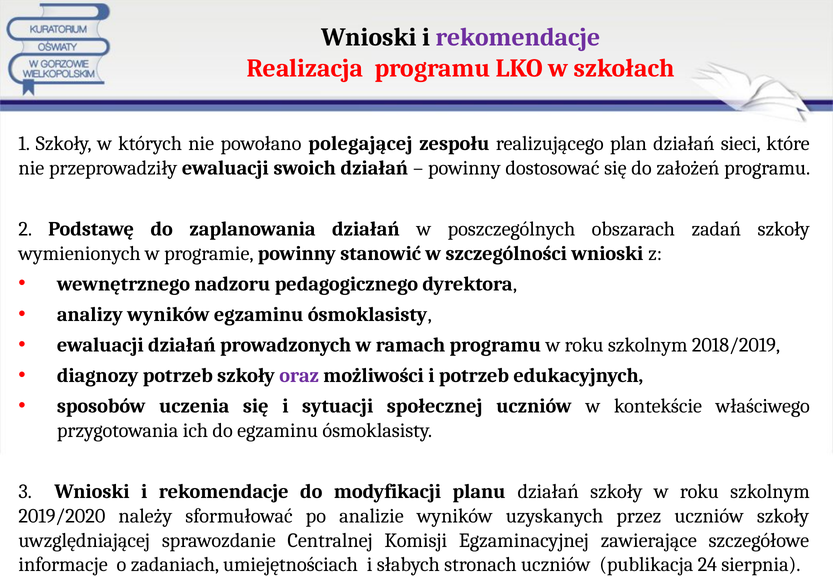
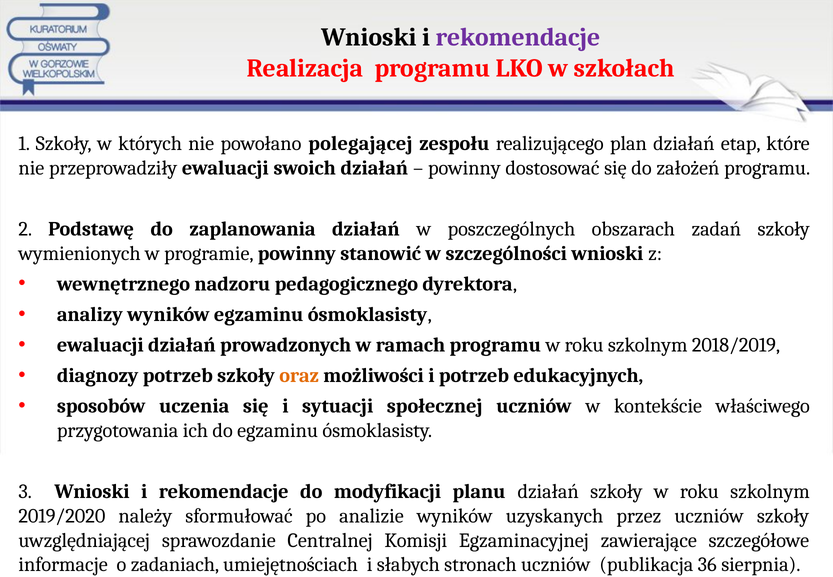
sieci: sieci -> etap (741, 143)
oraz colour: purple -> orange (299, 375)
24: 24 -> 36 (707, 564)
